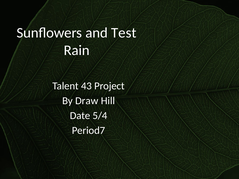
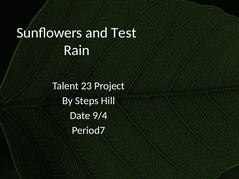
43: 43 -> 23 (86, 86)
Draw: Draw -> Steps (87, 101)
5/4: 5/4 -> 9/4 (100, 116)
